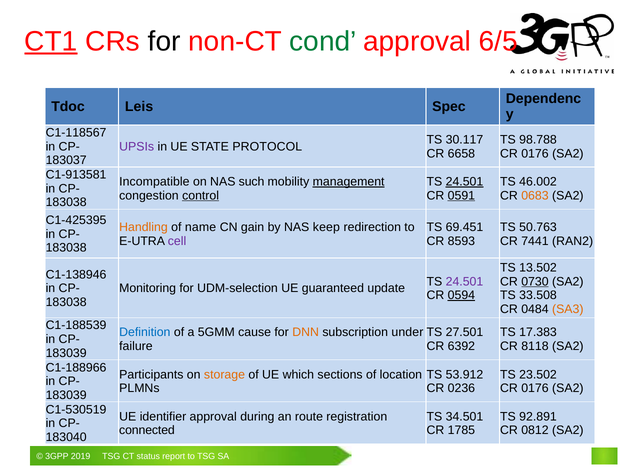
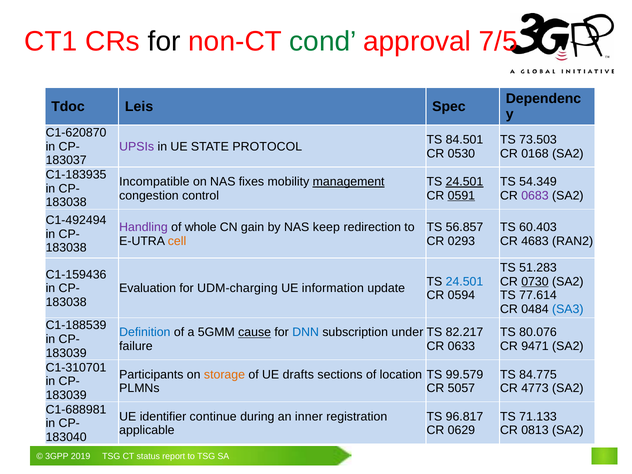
CT1 underline: present -> none (51, 41)
6/5: 6/5 -> 7/5 (498, 41)
C1-118567: C1-118567 -> C1-620870 (76, 133)
30.117: 30.117 -> 84.501 (464, 140)
98.788: 98.788 -> 73.503 (538, 140)
6658: 6658 -> 0530 (461, 153)
0176: 0176 -> 0168 (535, 153)
C1-913581: C1-913581 -> C1-183935 (76, 175)
such: such -> fixes (251, 182)
46.002: 46.002 -> 54.349 (538, 182)
control underline: present -> none (201, 196)
0683 colour: orange -> purple (535, 196)
C1-425395: C1-425395 -> C1-492494 (76, 220)
Handling colour: orange -> purple (143, 227)
name: name -> whole (201, 227)
69.451: 69.451 -> 56.857 (464, 227)
50.763: 50.763 -> 60.403 (538, 227)
cell colour: purple -> orange (177, 241)
8593: 8593 -> 0293 (461, 241)
7441: 7441 -> 4683 (535, 241)
13.502: 13.502 -> 51.283 (538, 268)
C1-138946: C1-138946 -> C1-159436 (76, 275)
24.501 colour: purple -> blue (464, 281)
Monitoring: Monitoring -> Evaluation (148, 288)
UDM-selection: UDM-selection -> UDM-charging (237, 288)
guaranteed: guaranteed -> information (333, 288)
0594 underline: present -> none (461, 295)
33.508: 33.508 -> 77.614 (538, 295)
SA3 colour: orange -> blue (568, 309)
cause underline: none -> present (255, 332)
DNN colour: orange -> blue (306, 332)
27.501: 27.501 -> 82.217 (464, 332)
17.383: 17.383 -> 80.076 (538, 332)
6392: 6392 -> 0633 (461, 346)
8118: 8118 -> 9471 (535, 346)
C1-188966: C1-188966 -> C1-310701 (76, 368)
which: which -> drafts (298, 374)
53.912: 53.912 -> 99.579 (464, 374)
23.502: 23.502 -> 84.775 (538, 374)
0236: 0236 -> 5057 (461, 388)
0176: 0176 -> 4773 (535, 388)
C1-530519: C1-530519 -> C1-688981 (76, 410)
identifier approval: approval -> continue (213, 417)
route: route -> inner (309, 417)
34.501: 34.501 -> 96.817 (464, 417)
92.891: 92.891 -> 71.133 (538, 417)
connected: connected -> applicable (147, 430)
1785: 1785 -> 0629 (461, 430)
0812: 0812 -> 0813 (535, 430)
